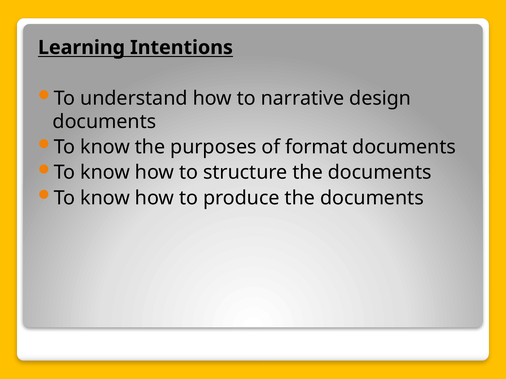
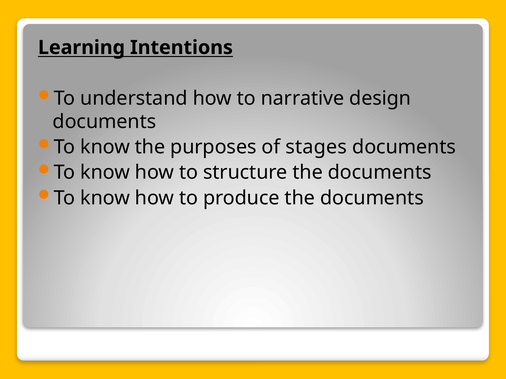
format: format -> stages (316, 147)
